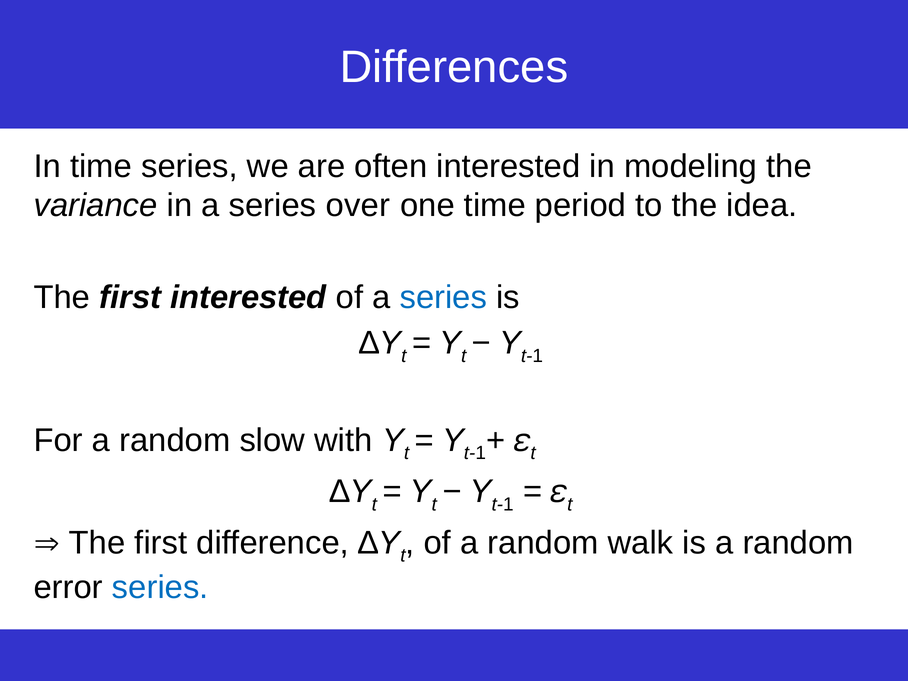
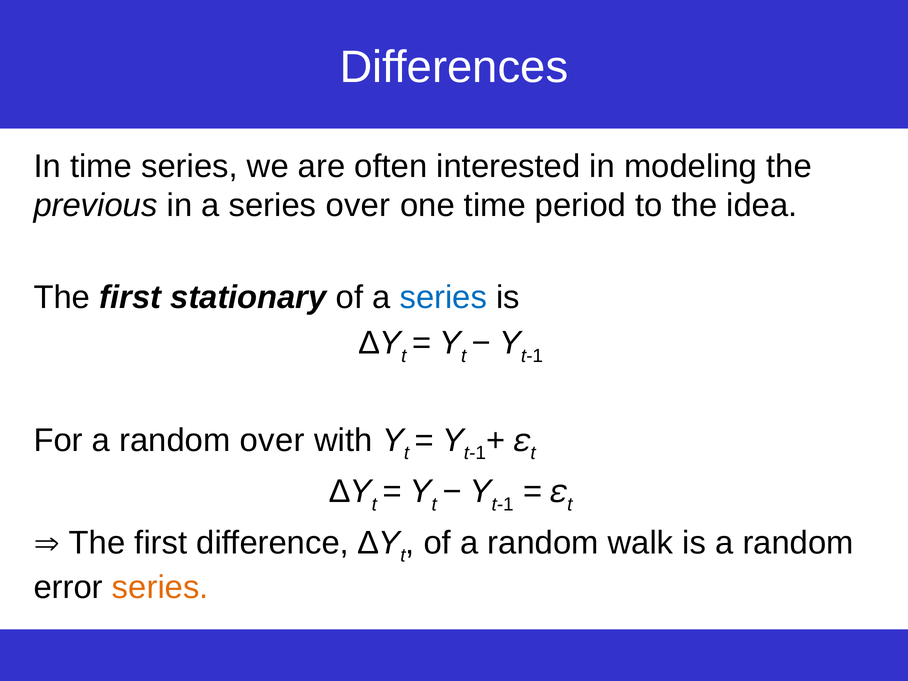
variance: variance -> previous (96, 206)
first interested: interested -> stationary (248, 297)
random slow: slow -> over (272, 440)
series colour: blue -> orange (160, 588)
